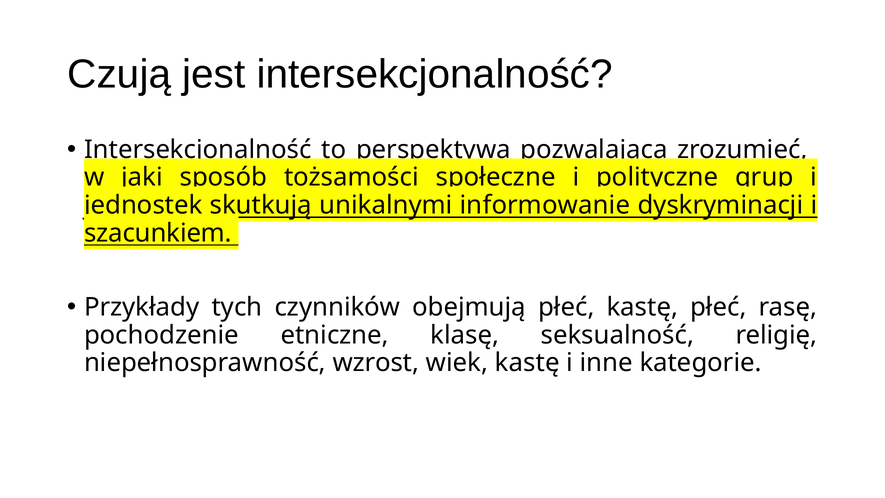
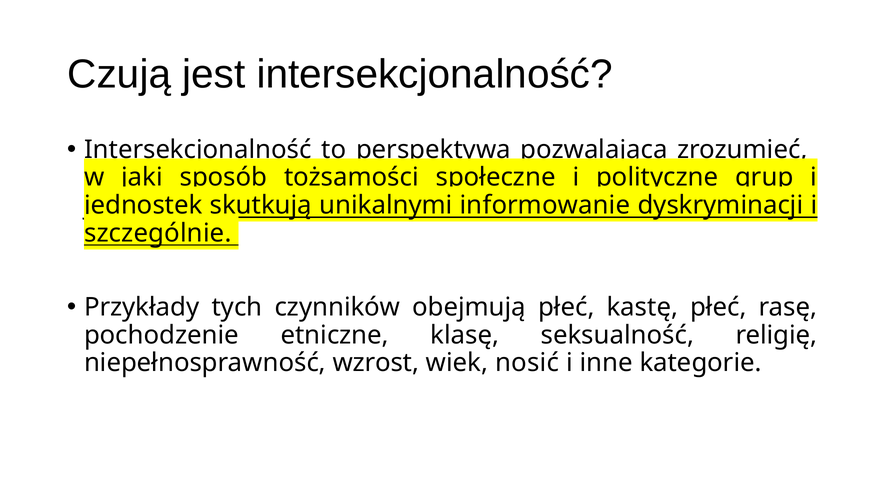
szacunkiem: szacunkiem -> szczególnie (158, 233)
wiek kastę: kastę -> nosić (527, 363)
